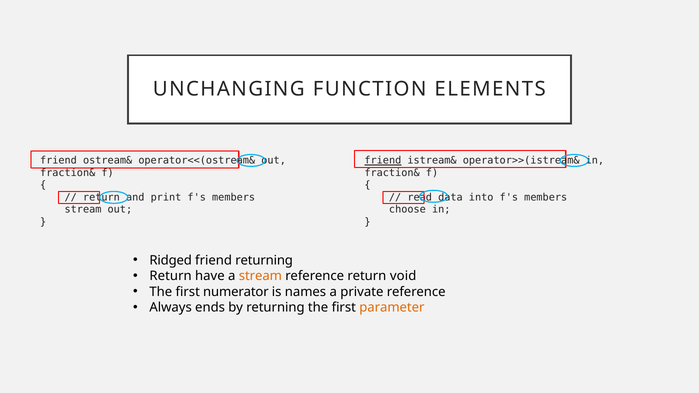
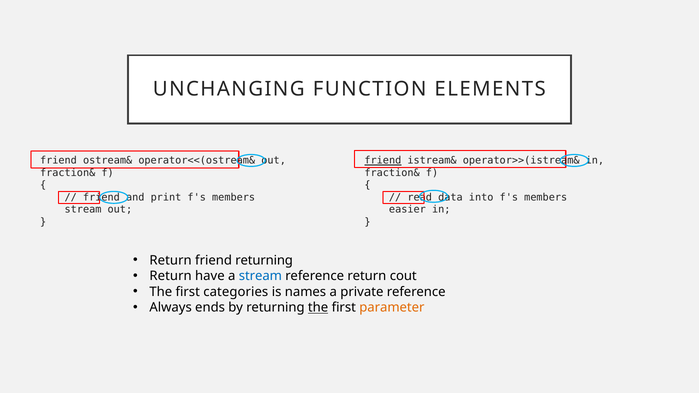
return: return -> friend (101, 197)
choose: choose -> easier (407, 210)
Ridged: Ridged -> Return (171, 260)
stream colour: orange -> blue (260, 276)
void: void -> cout (403, 276)
numerator: numerator -> categories (236, 292)
the underline: none -> present (318, 308)
